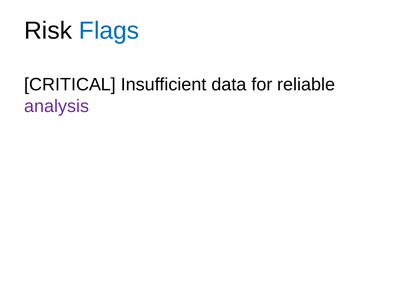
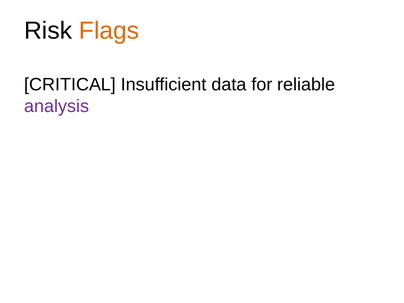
Flags colour: blue -> orange (109, 31)
